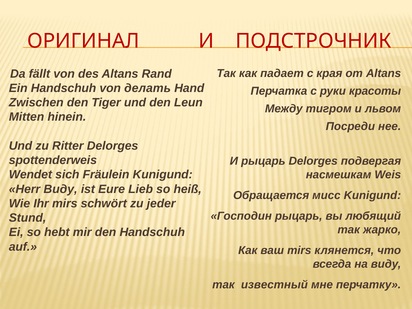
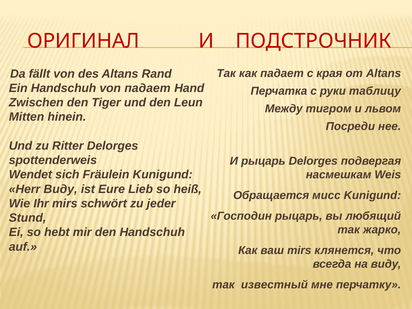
von делать: делать -> падает (148, 88)
красоты: красоты -> таблицу (375, 91)
